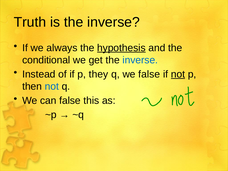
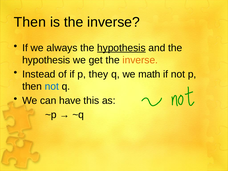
Truth: Truth -> Then (30, 22)
conditional: conditional -> hypothesis (46, 60)
inverse colour: blue -> orange (140, 60)
we false: false -> math (149, 74)
not underline: present -> none (178, 74)
can false: false -> have (70, 101)
